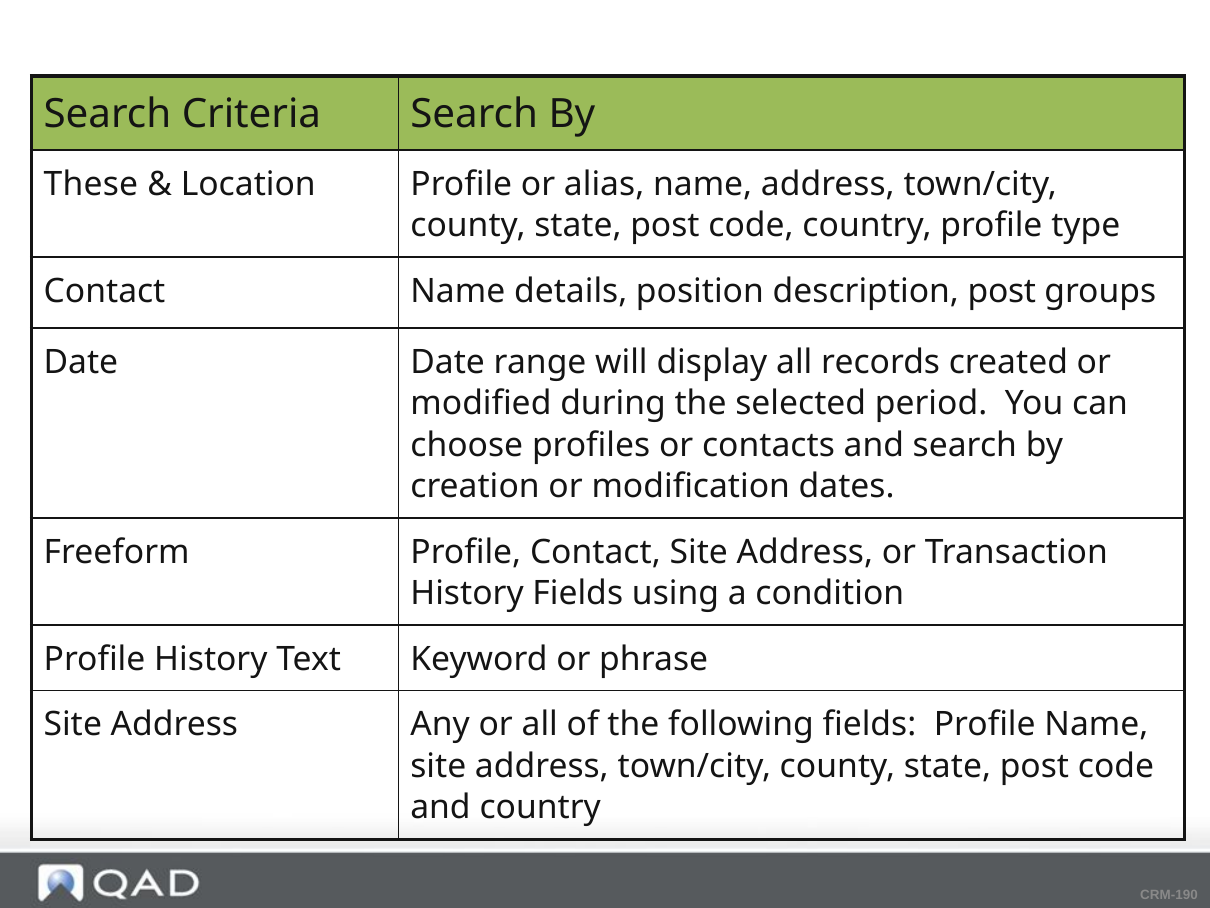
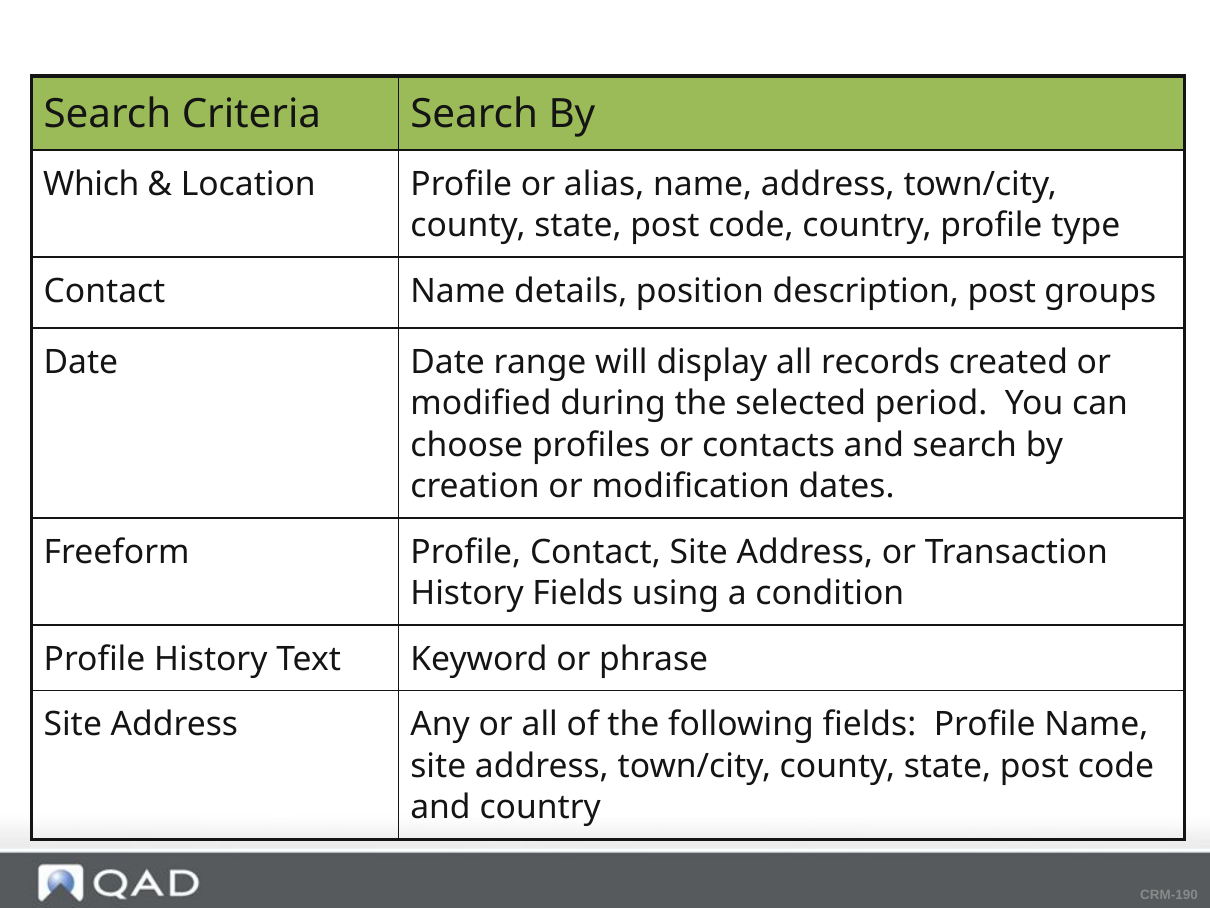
These: These -> Which (91, 184)
